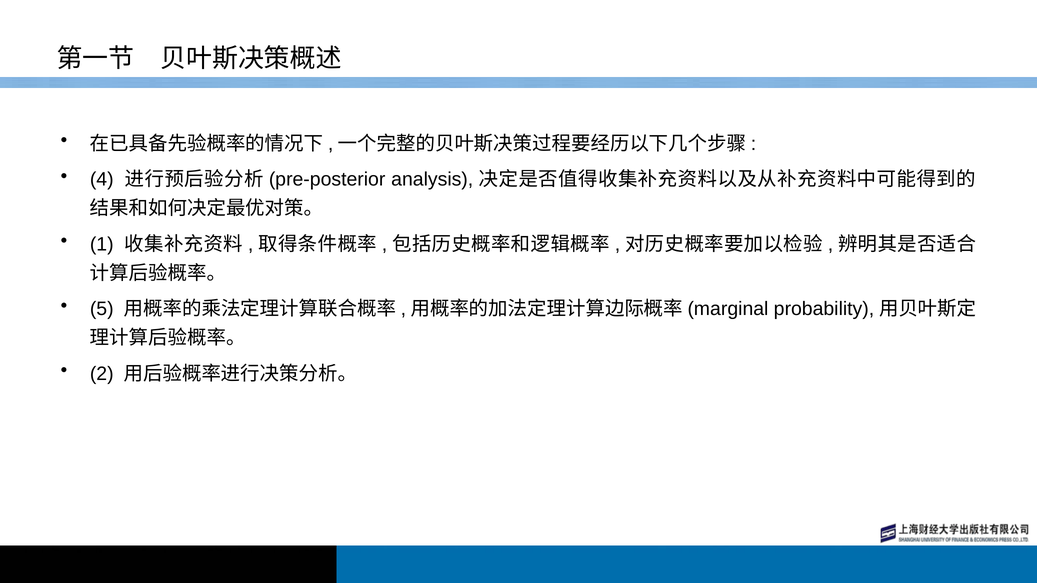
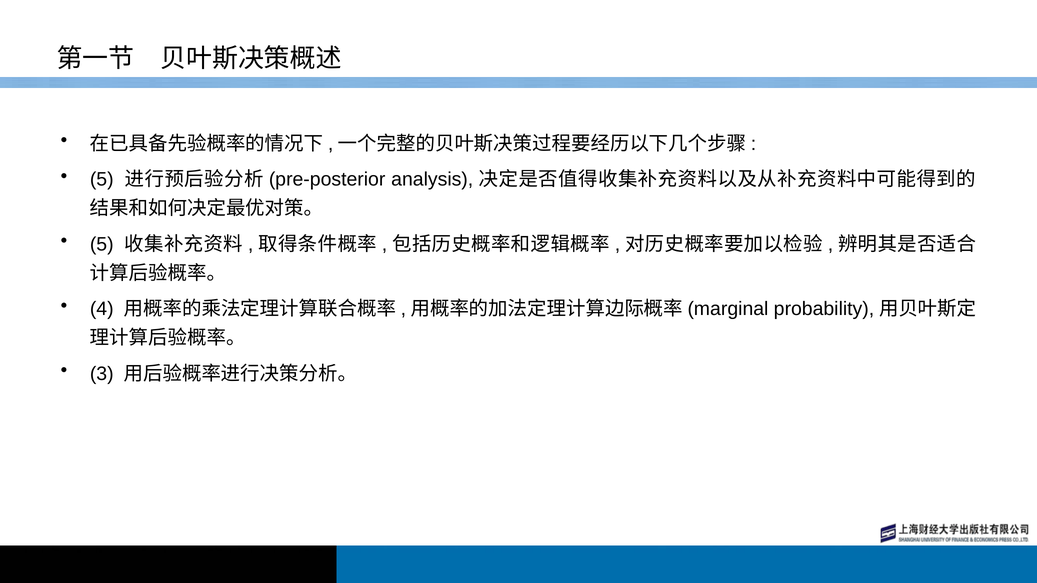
4: 4 -> 5 (102, 179)
1: 1 -> 5 (102, 244)
5: 5 -> 4 (102, 309)
2: 2 -> 3 (102, 374)
